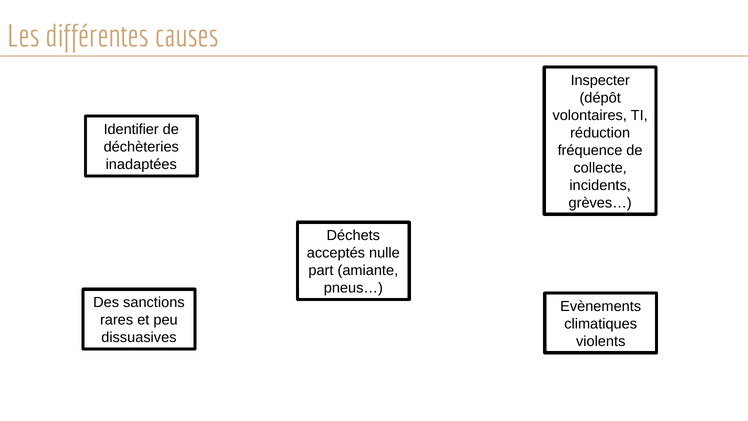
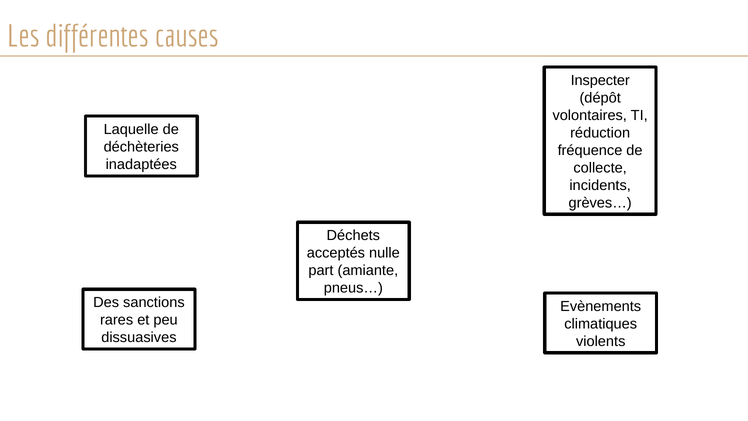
Identifier: Identifier -> Laquelle (131, 130)
